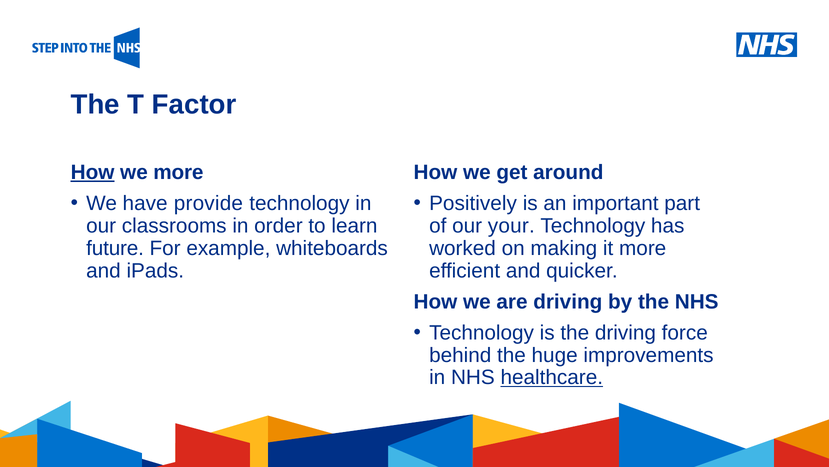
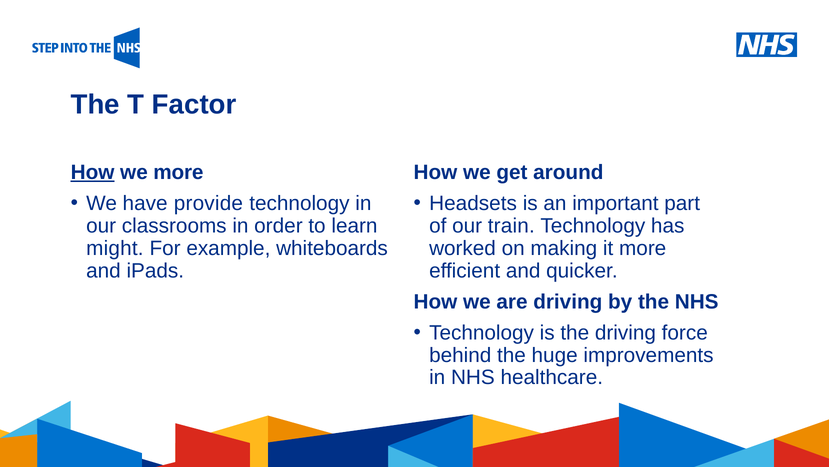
Positively: Positively -> Headsets (473, 203)
your: your -> train (511, 226)
future: future -> might (115, 248)
healthcare underline: present -> none (552, 377)
